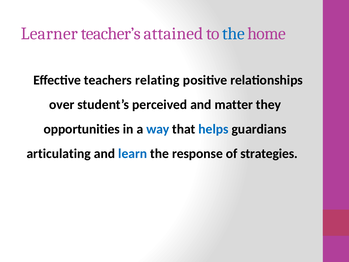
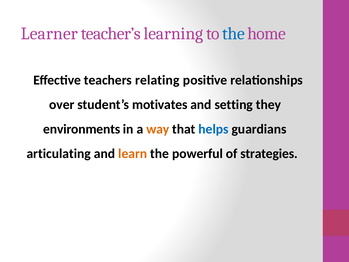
attained: attained -> learning (173, 34)
perceived: perceived -> motivates (160, 105)
matter: matter -> setting (234, 105)
opportunities: opportunities -> environments (82, 129)
way colour: blue -> orange (158, 129)
learn colour: blue -> orange (133, 153)
response: response -> powerful (197, 153)
